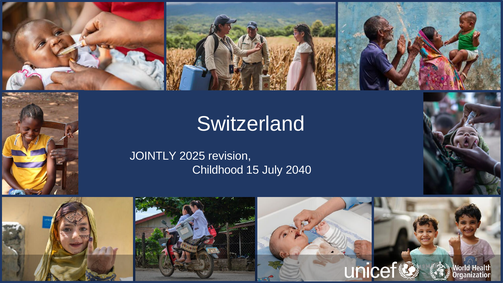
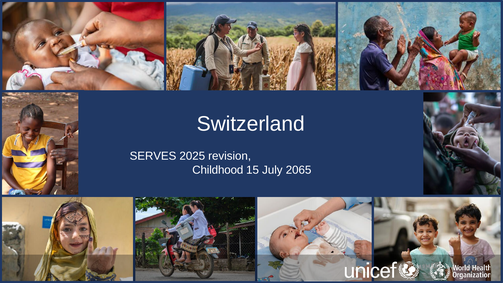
JOINTLY: JOINTLY -> SERVES (153, 156)
2040: 2040 -> 2065 (299, 170)
